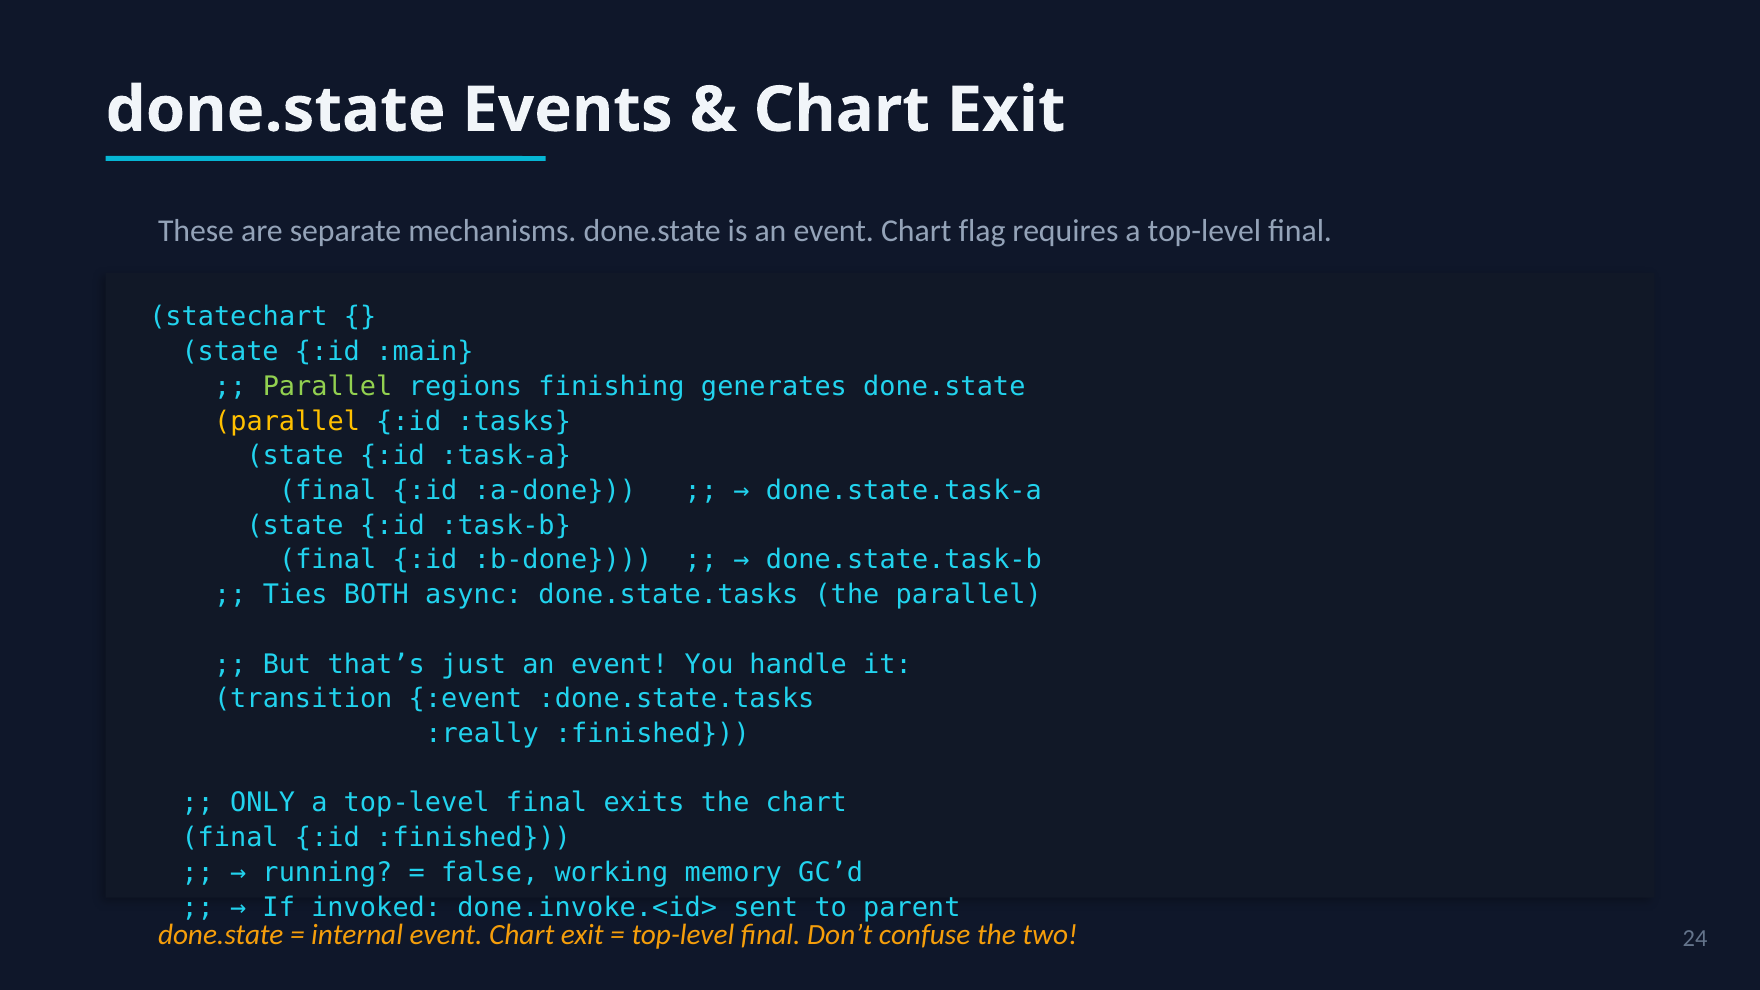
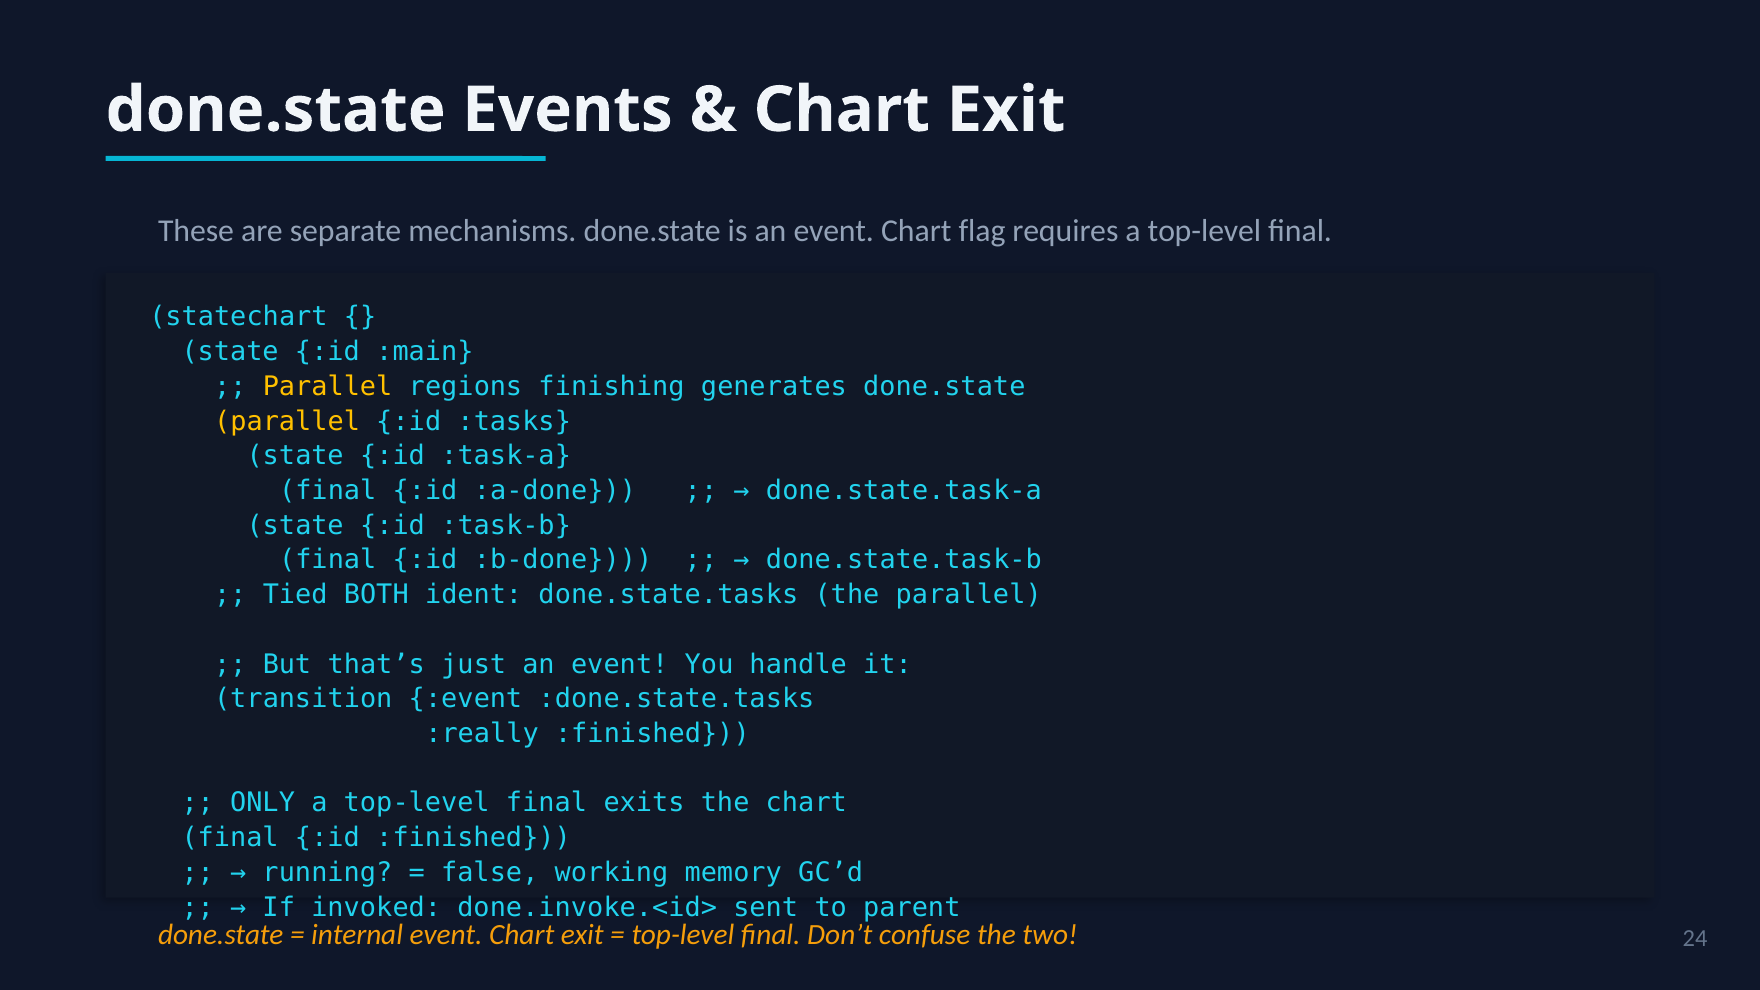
Parallel colour: light green -> yellow (328, 387)
Ties: Ties -> Tied (295, 595)
async: async -> ident (474, 595)
